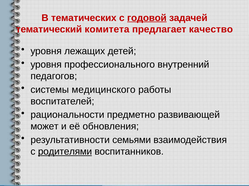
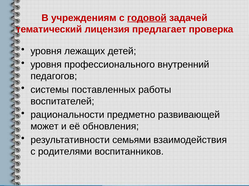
тематических: тематических -> учреждениям (84, 18)
комитета: комитета -> лицензия (107, 30)
качество: качество -> проверка (211, 30)
медицинского: медицинского -> поставленных (104, 90)
родителями underline: present -> none (65, 152)
